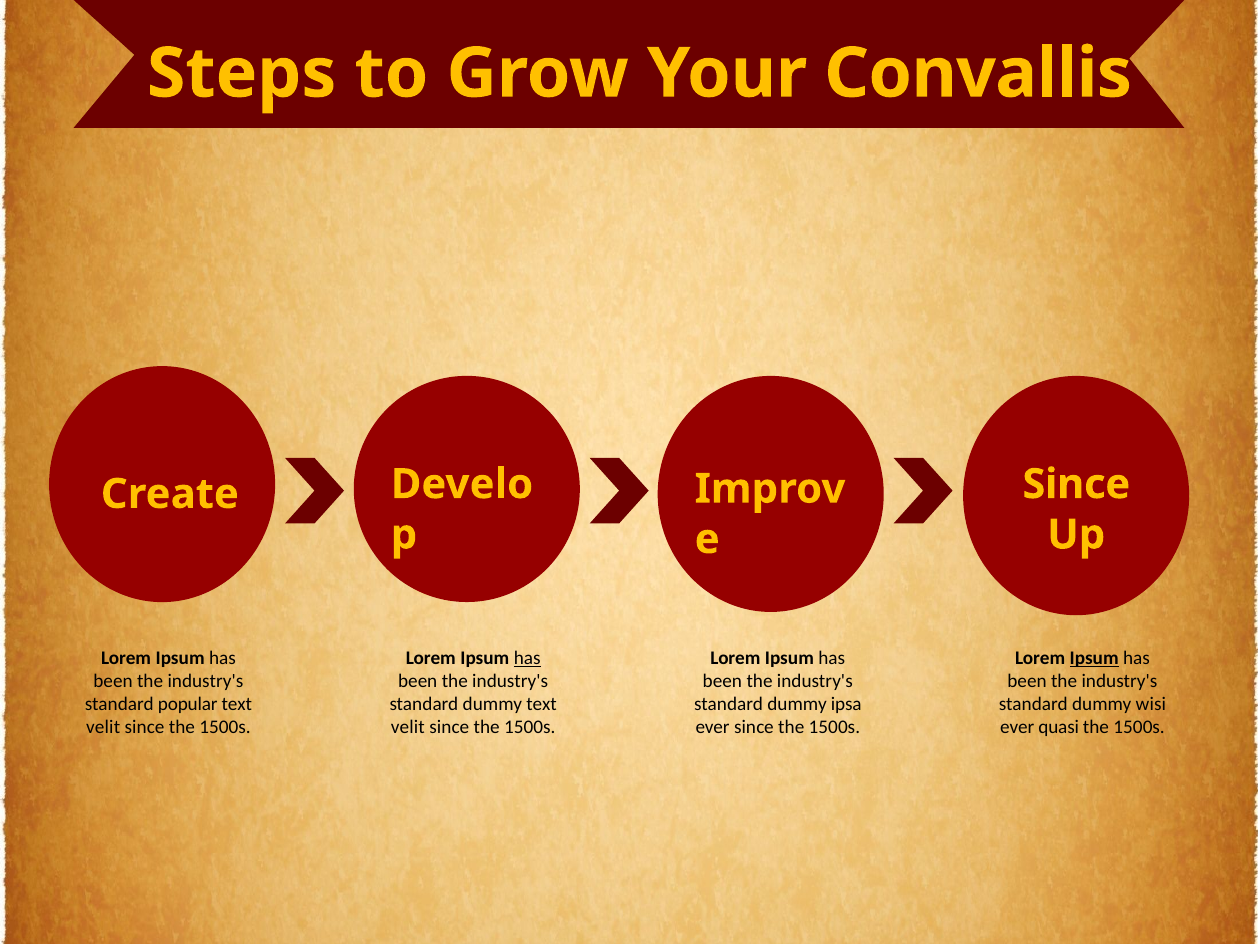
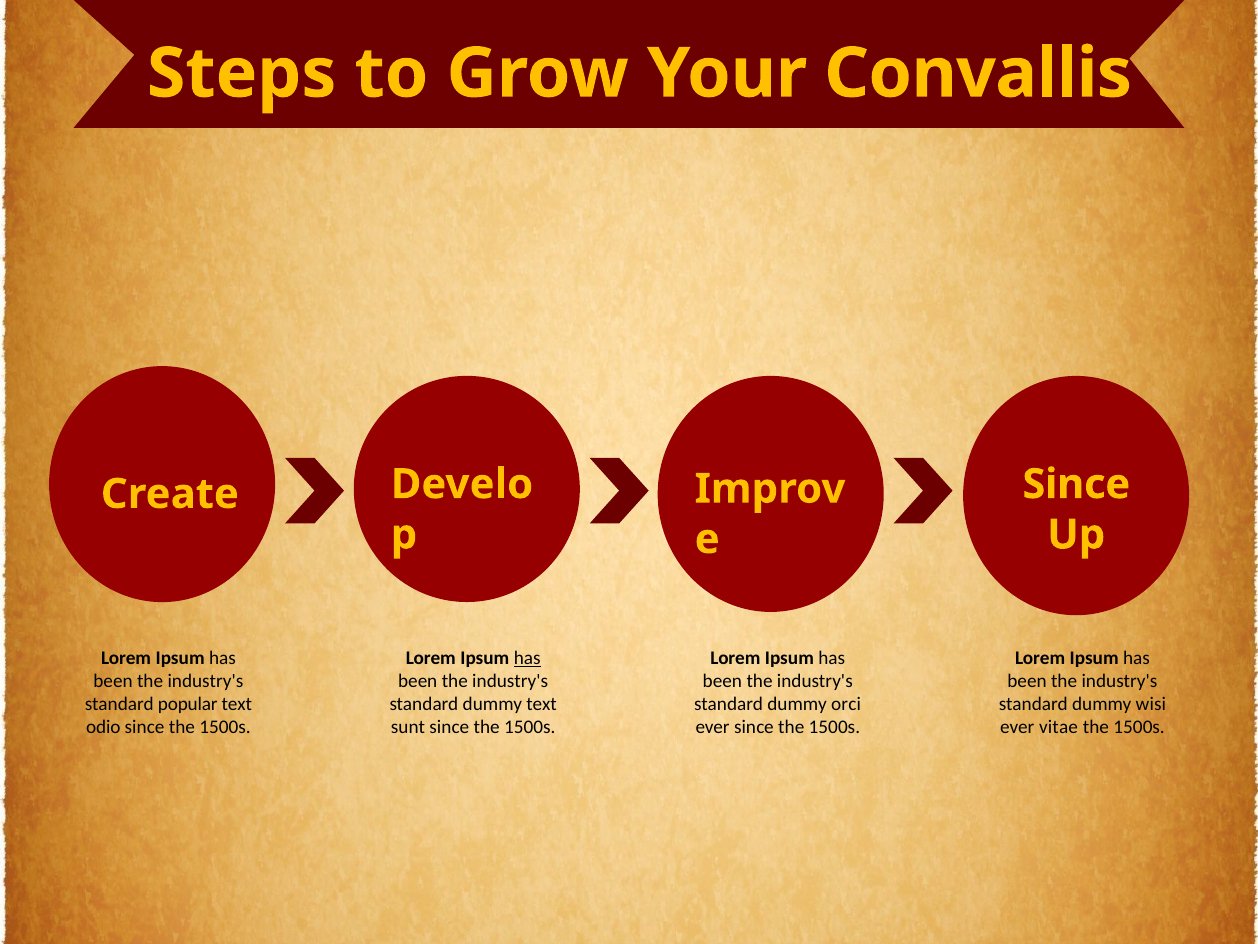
Ipsum underline: present -> none (1094, 658)
ipsa: ipsa -> orci (846, 704)
velit: velit -> odio (103, 727)
velit: velit -> sunt (408, 727)
quasi: quasi -> vitae (1059, 727)
